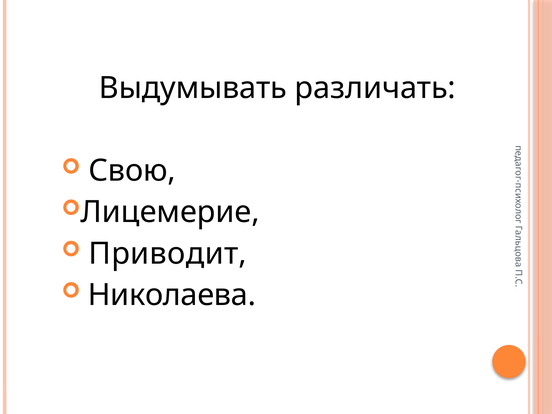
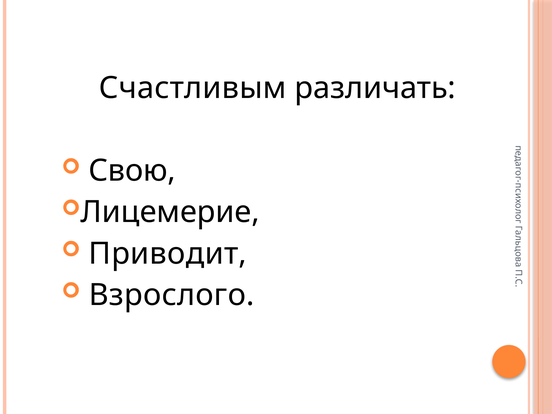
Выдумывать: Выдумывать -> Счастливым (193, 88)
Николаева: Николаева -> Взрослого (172, 295)
